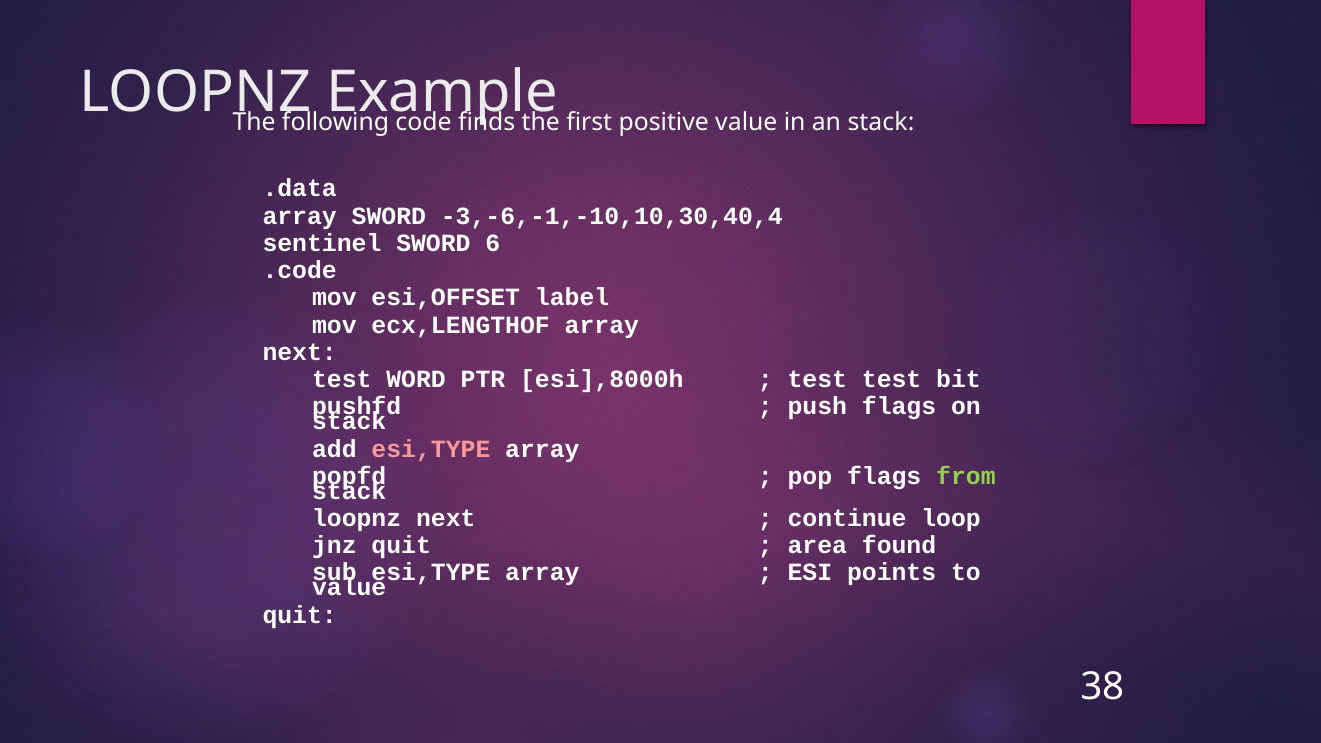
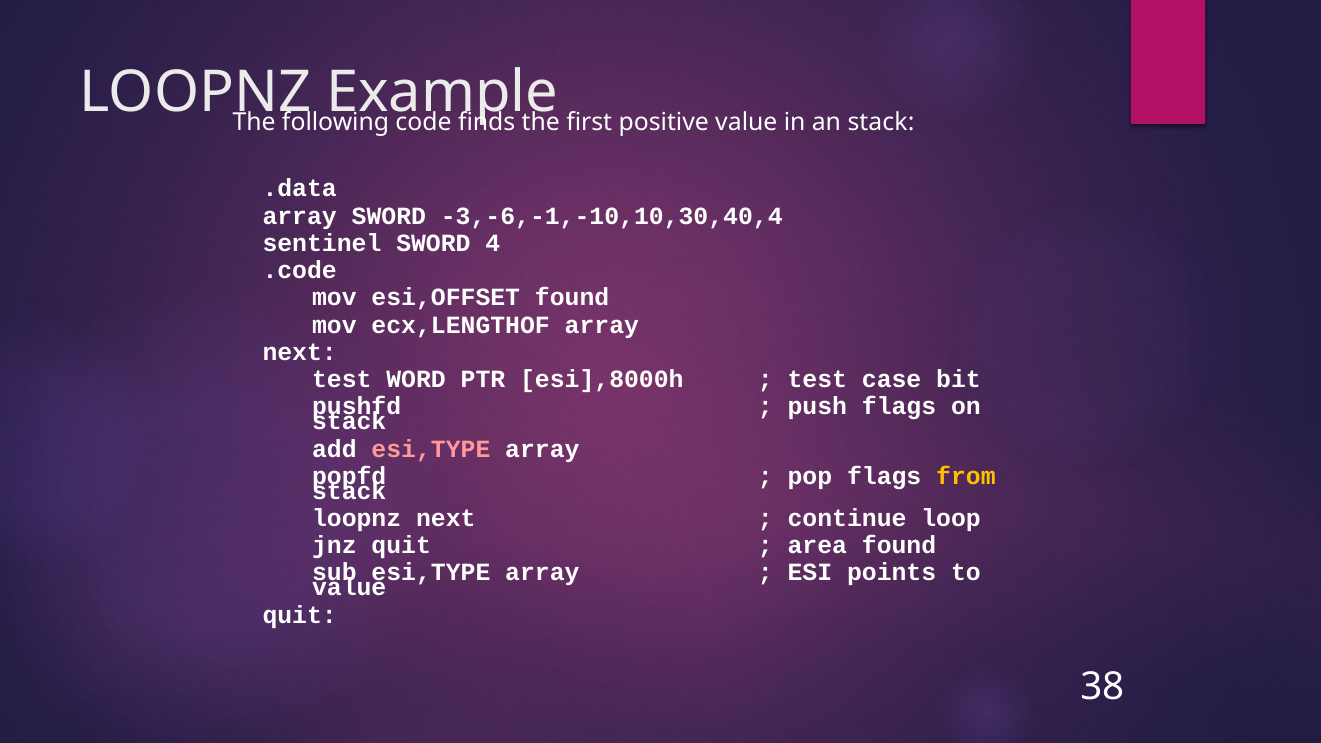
6: 6 -> 4 (493, 243)
esi,OFFSET label: label -> found (572, 298)
test test: test -> case (892, 380)
from colour: light green -> yellow (966, 476)
